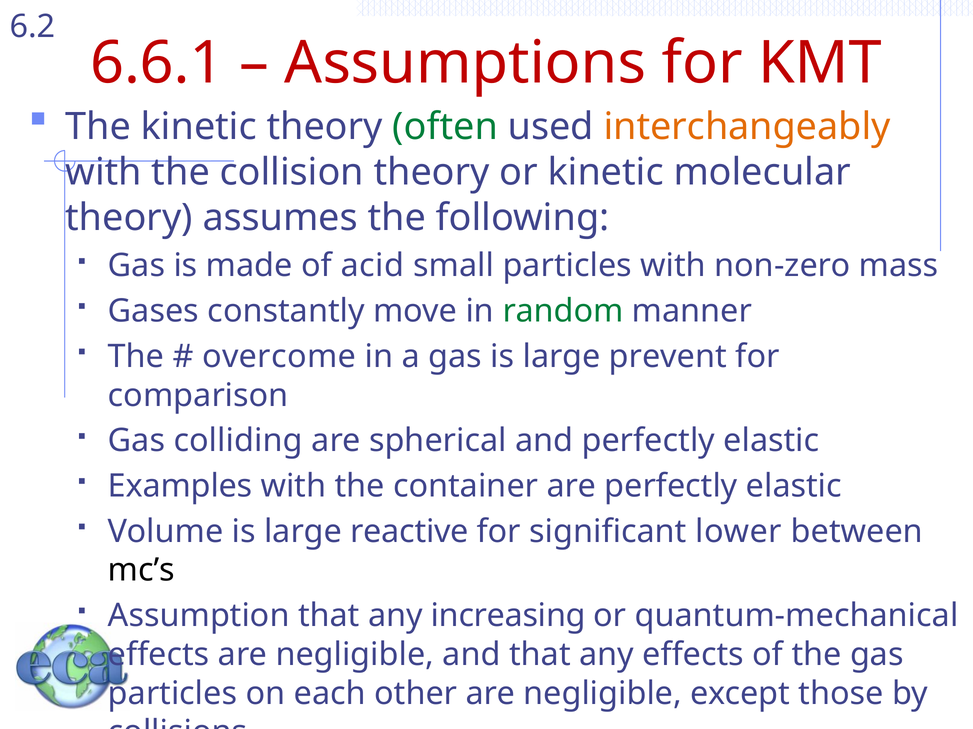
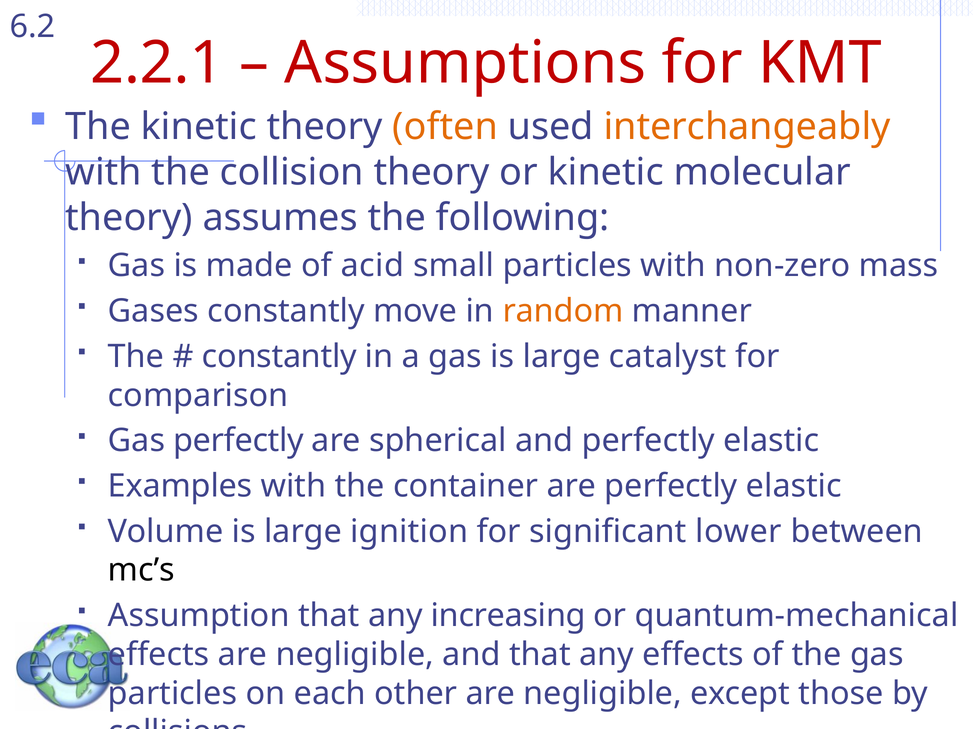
6.6.1: 6.6.1 -> 2.2.1 (157, 63)
often colour: green -> orange (445, 127)
random colour: green -> orange (563, 311)
overcome: overcome -> constantly (279, 357)
prevent: prevent -> catalyst (668, 357)
Gas colliding: colliding -> perfectly (238, 441)
reactive: reactive -> ignition (409, 532)
